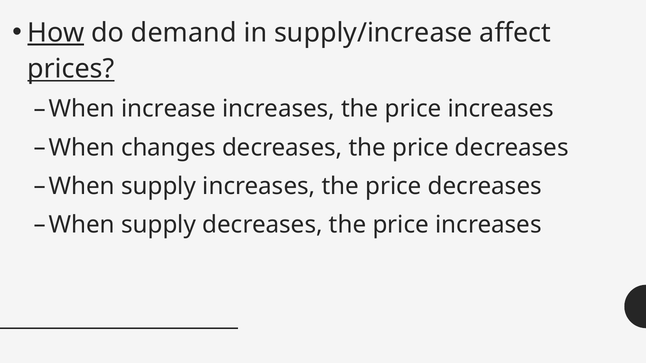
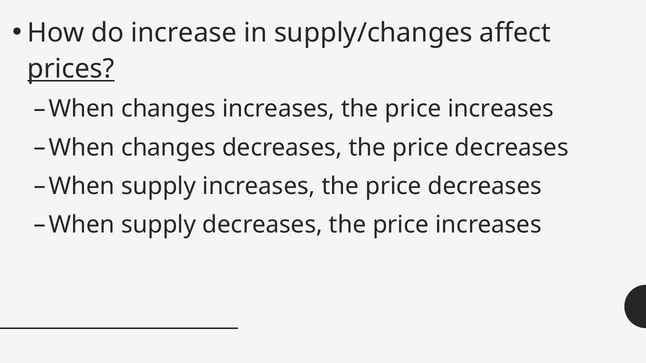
How underline: present -> none (56, 33)
demand: demand -> increase (184, 33)
supply/increase: supply/increase -> supply/changes (373, 33)
increase: increase -> changes (168, 109)
